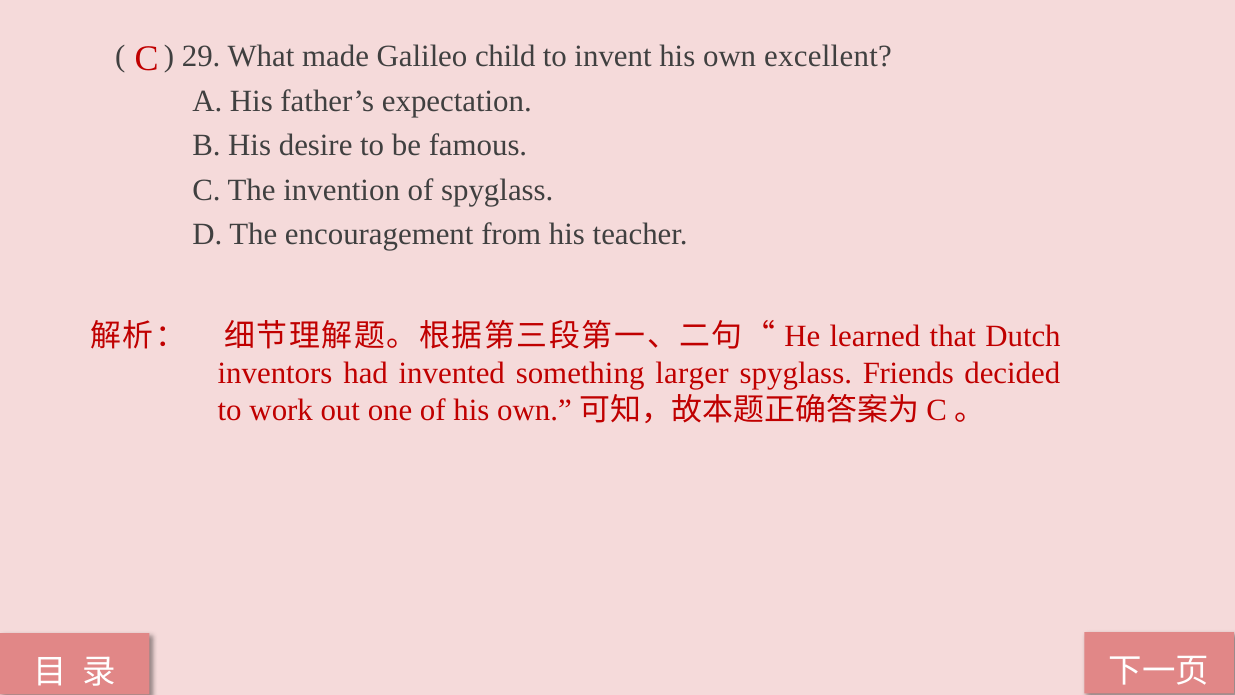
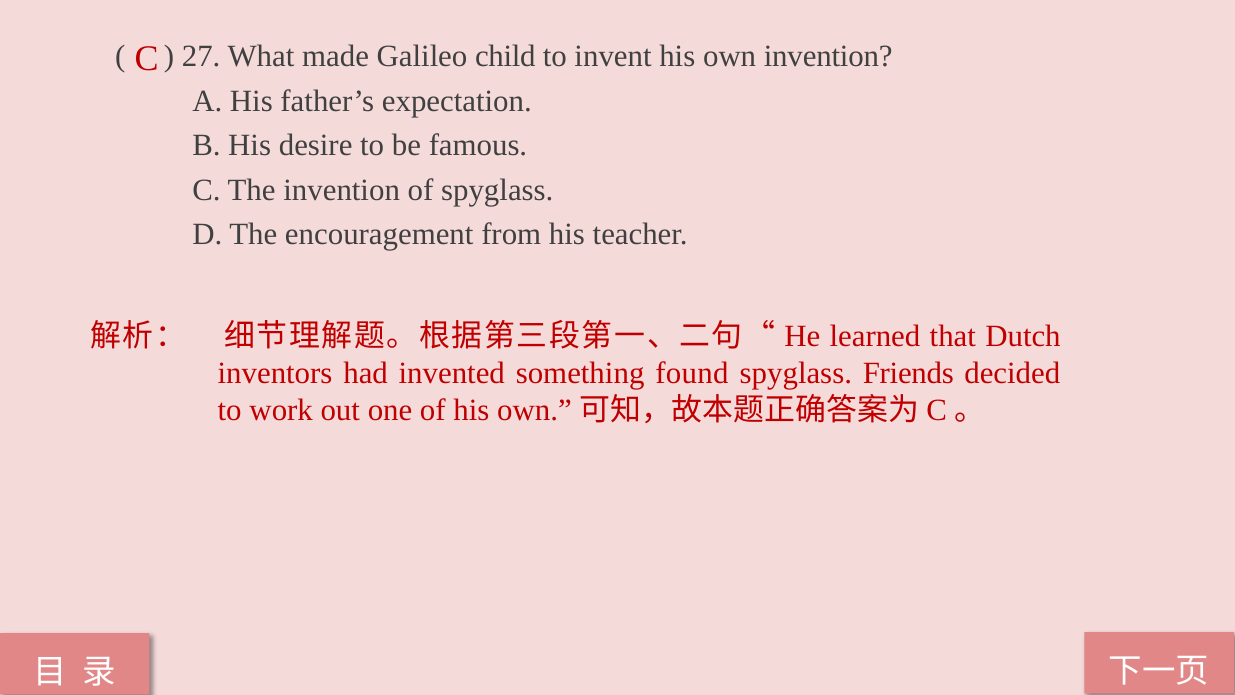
29: 29 -> 27 (201, 57)
own excellent: excellent -> invention (828, 57)
larger: larger -> found (692, 374)
